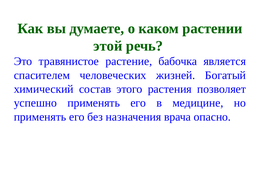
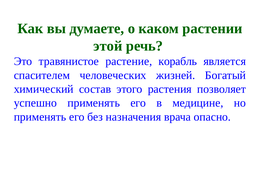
бабочка: бабочка -> корабль (178, 61)
